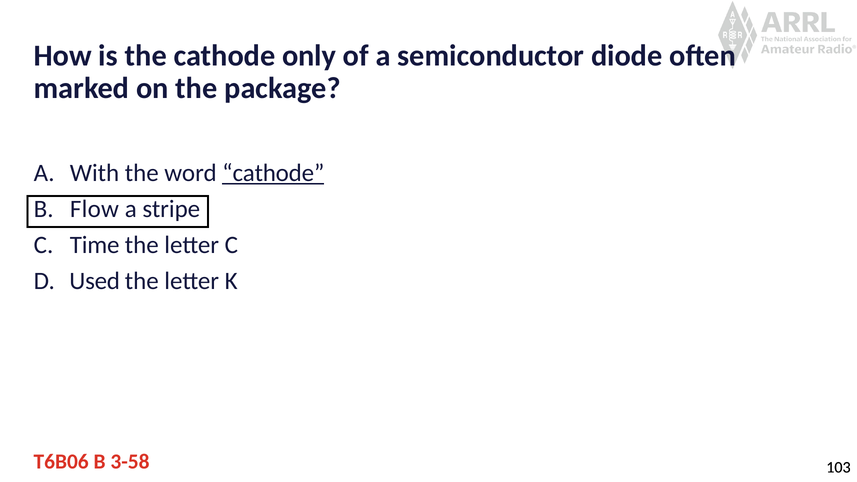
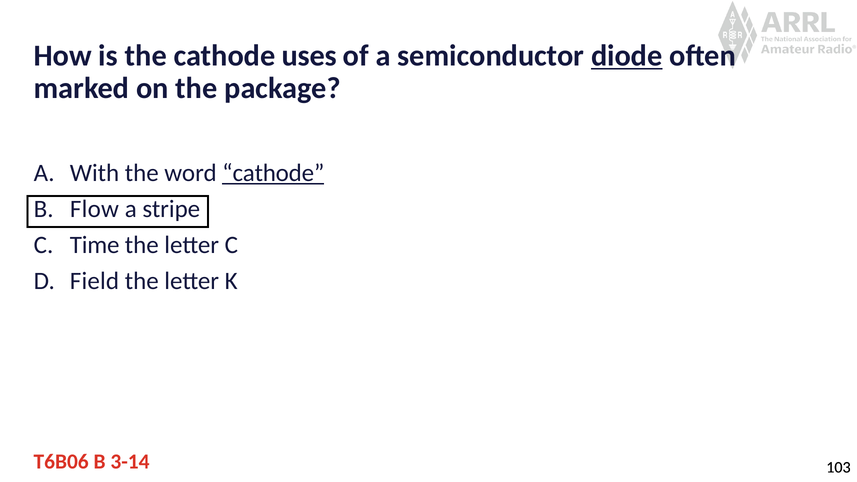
only: only -> uses (309, 56)
diode underline: none -> present (627, 56)
Used: Used -> Field (94, 281)
3-58: 3-58 -> 3-14 (130, 462)
